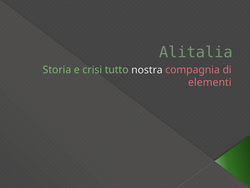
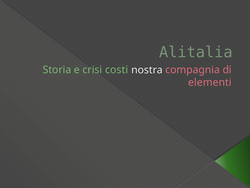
tutto: tutto -> costi (117, 70)
